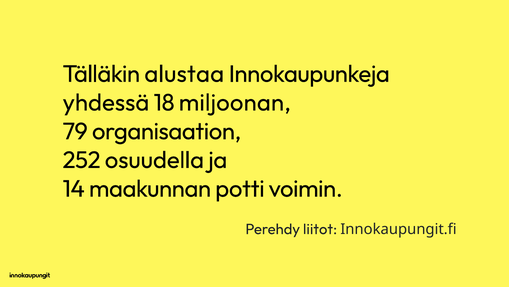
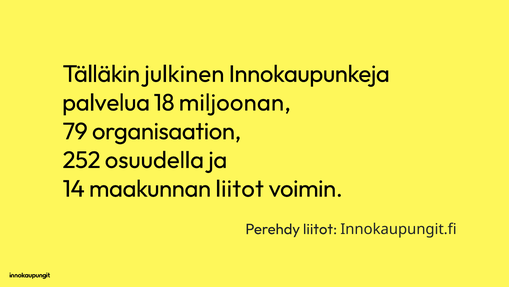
alustaa: alustaa -> julkinen (184, 74)
yhdessä: yhdessä -> palvelua (106, 102)
maakunnan potti: potti -> liitot (240, 188)
